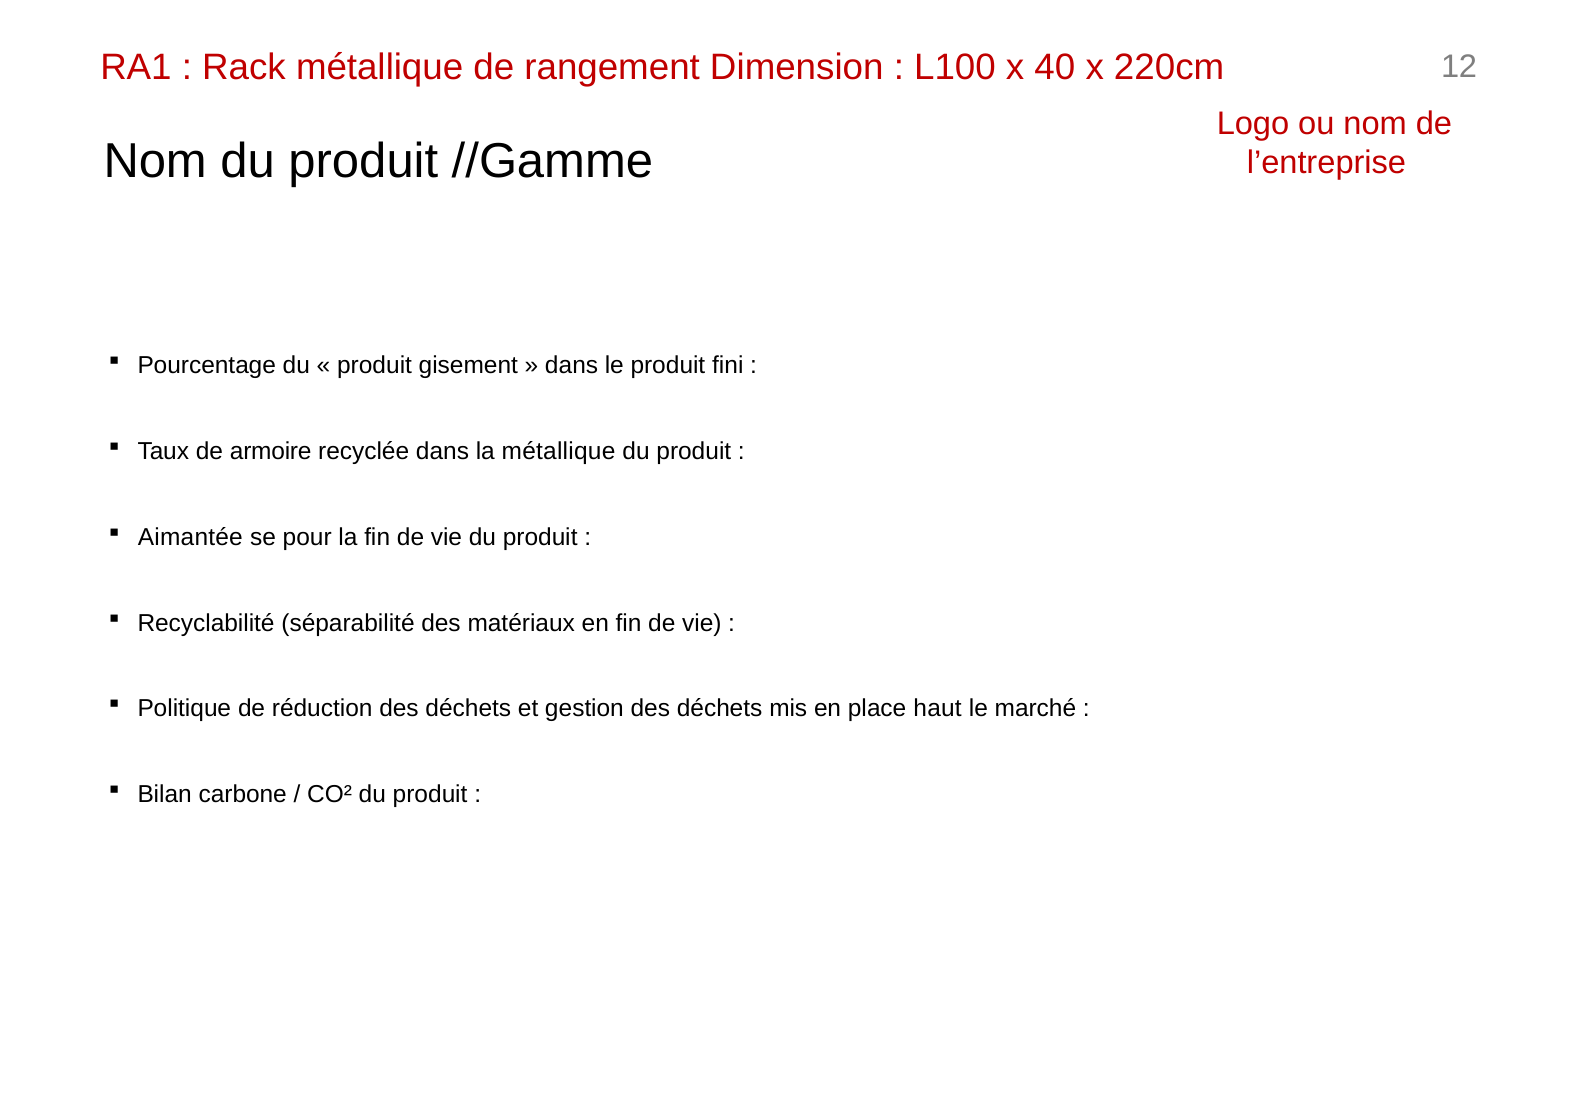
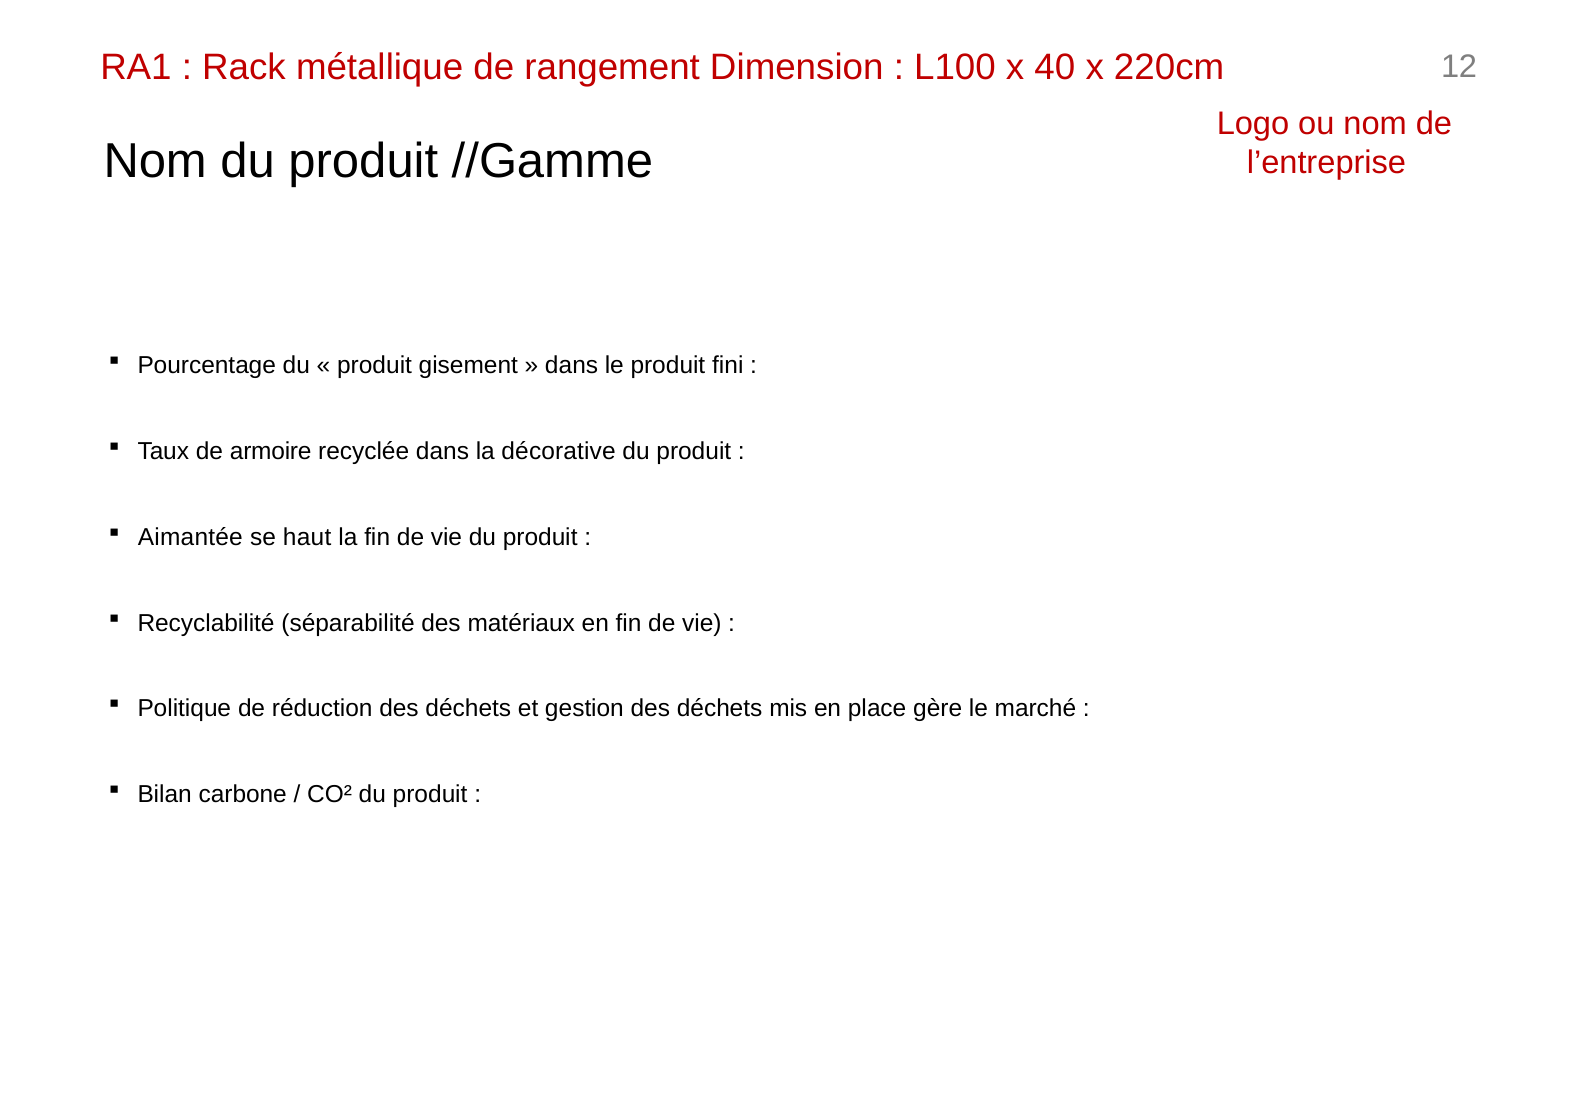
la métallique: métallique -> décorative (559, 452)
pour: pour -> haut (307, 537)
haut: haut -> gère (938, 709)
